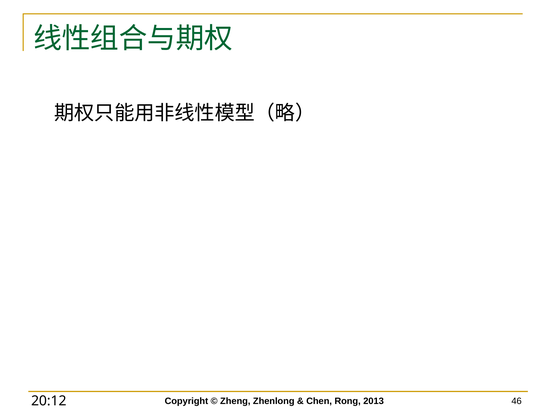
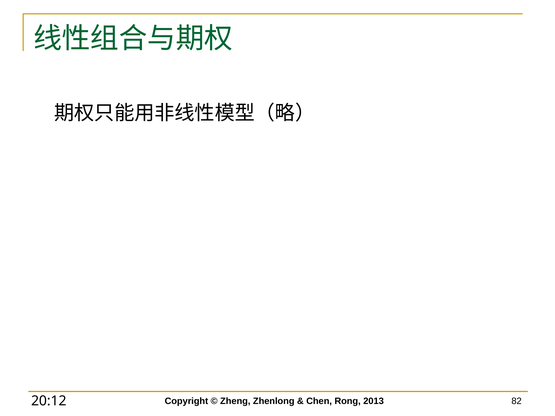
46: 46 -> 82 (517, 401)
